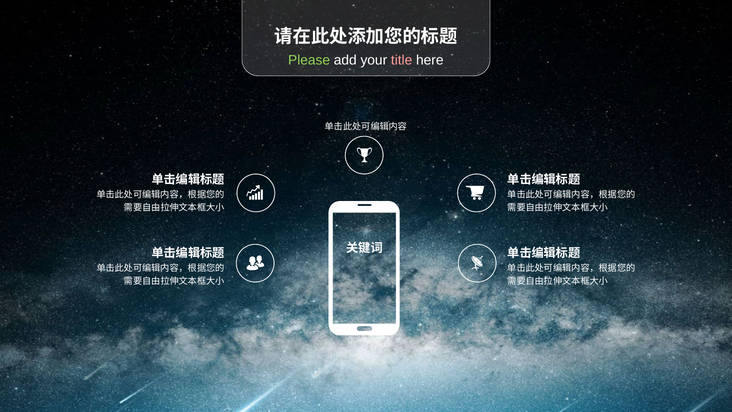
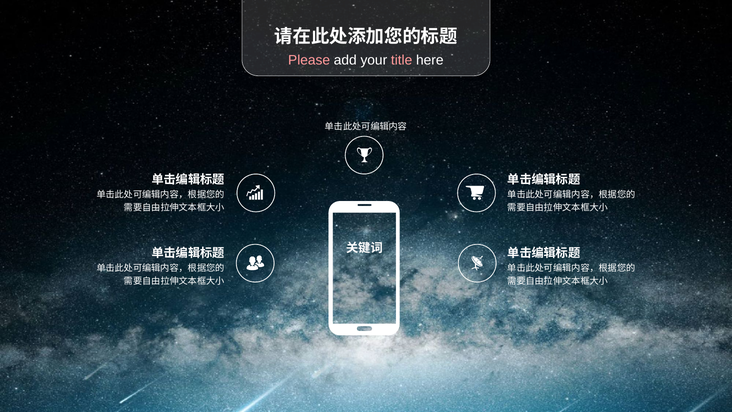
Please colour: light green -> pink (309, 60)
